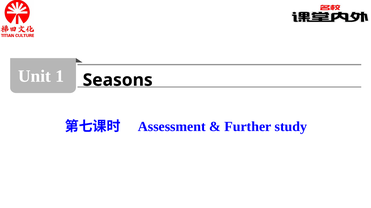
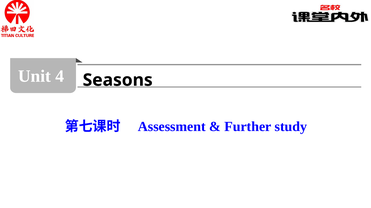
1: 1 -> 4 (60, 77)
